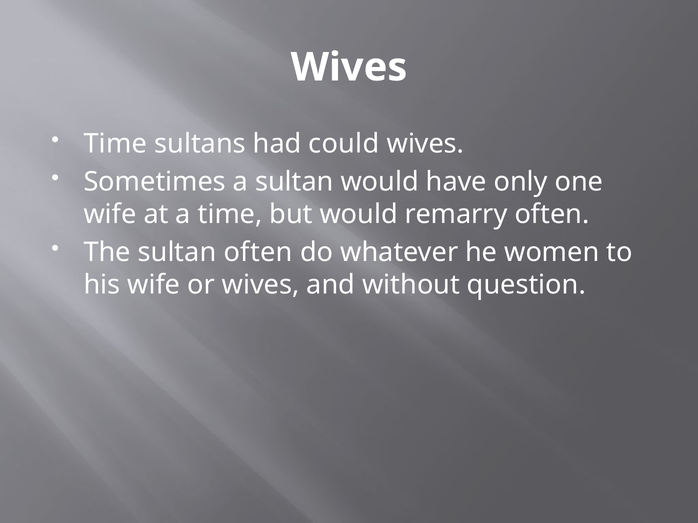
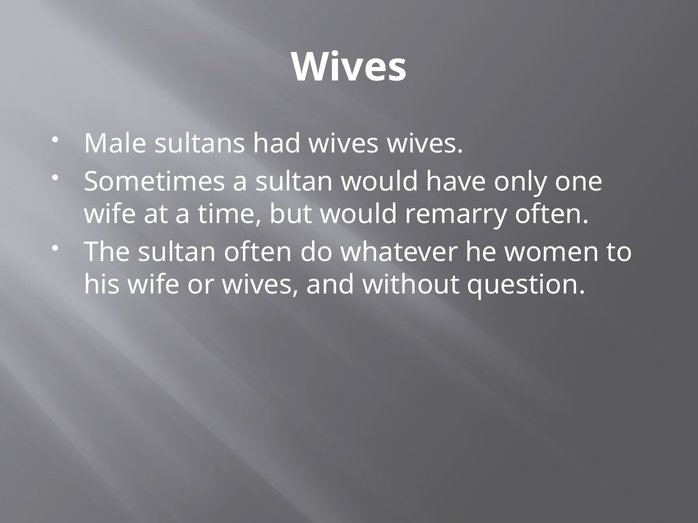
Time: Time -> Male (115, 144)
had could: could -> wives (344, 144)
